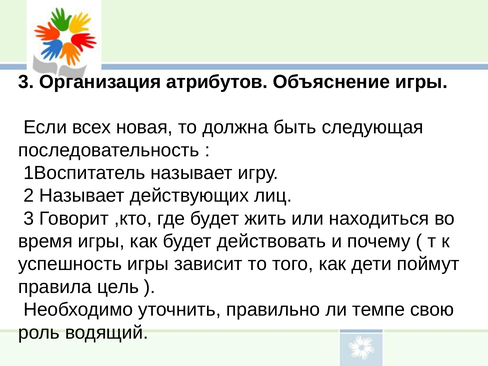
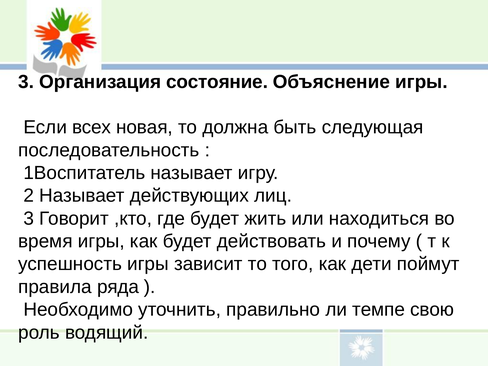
атрибутов: атрибутов -> состояние (217, 82)
цель: цель -> ряда (118, 287)
